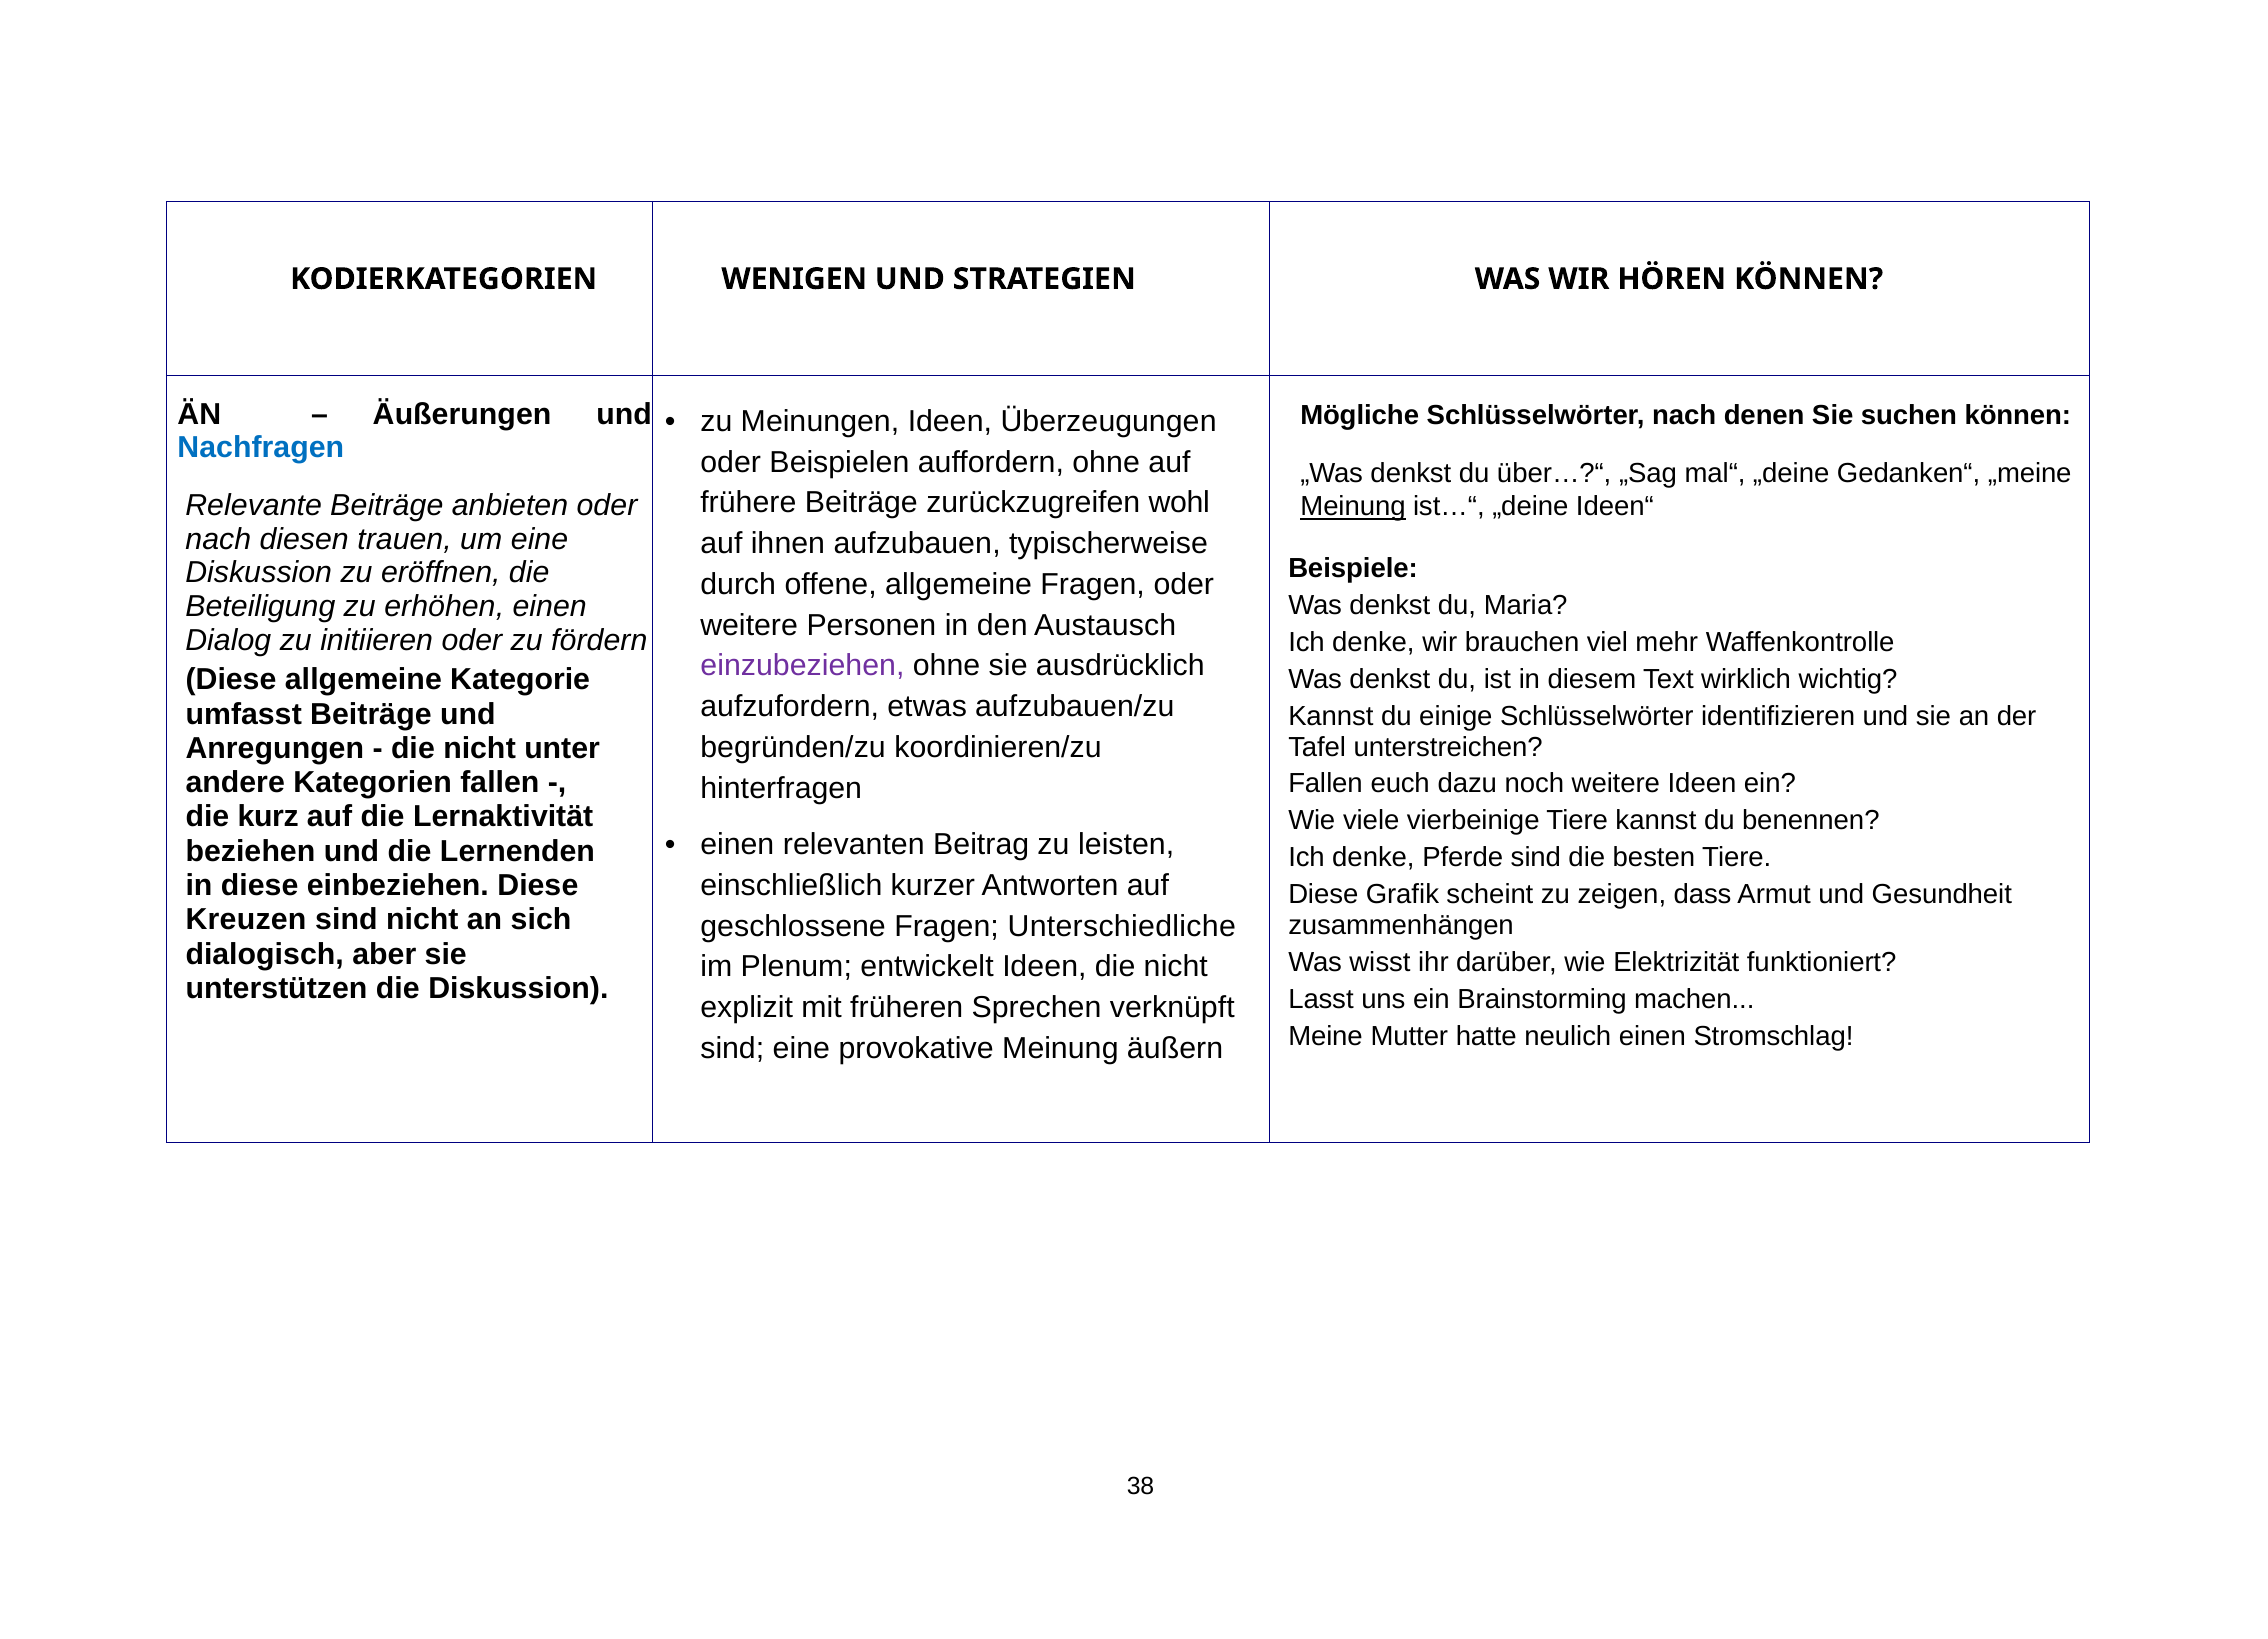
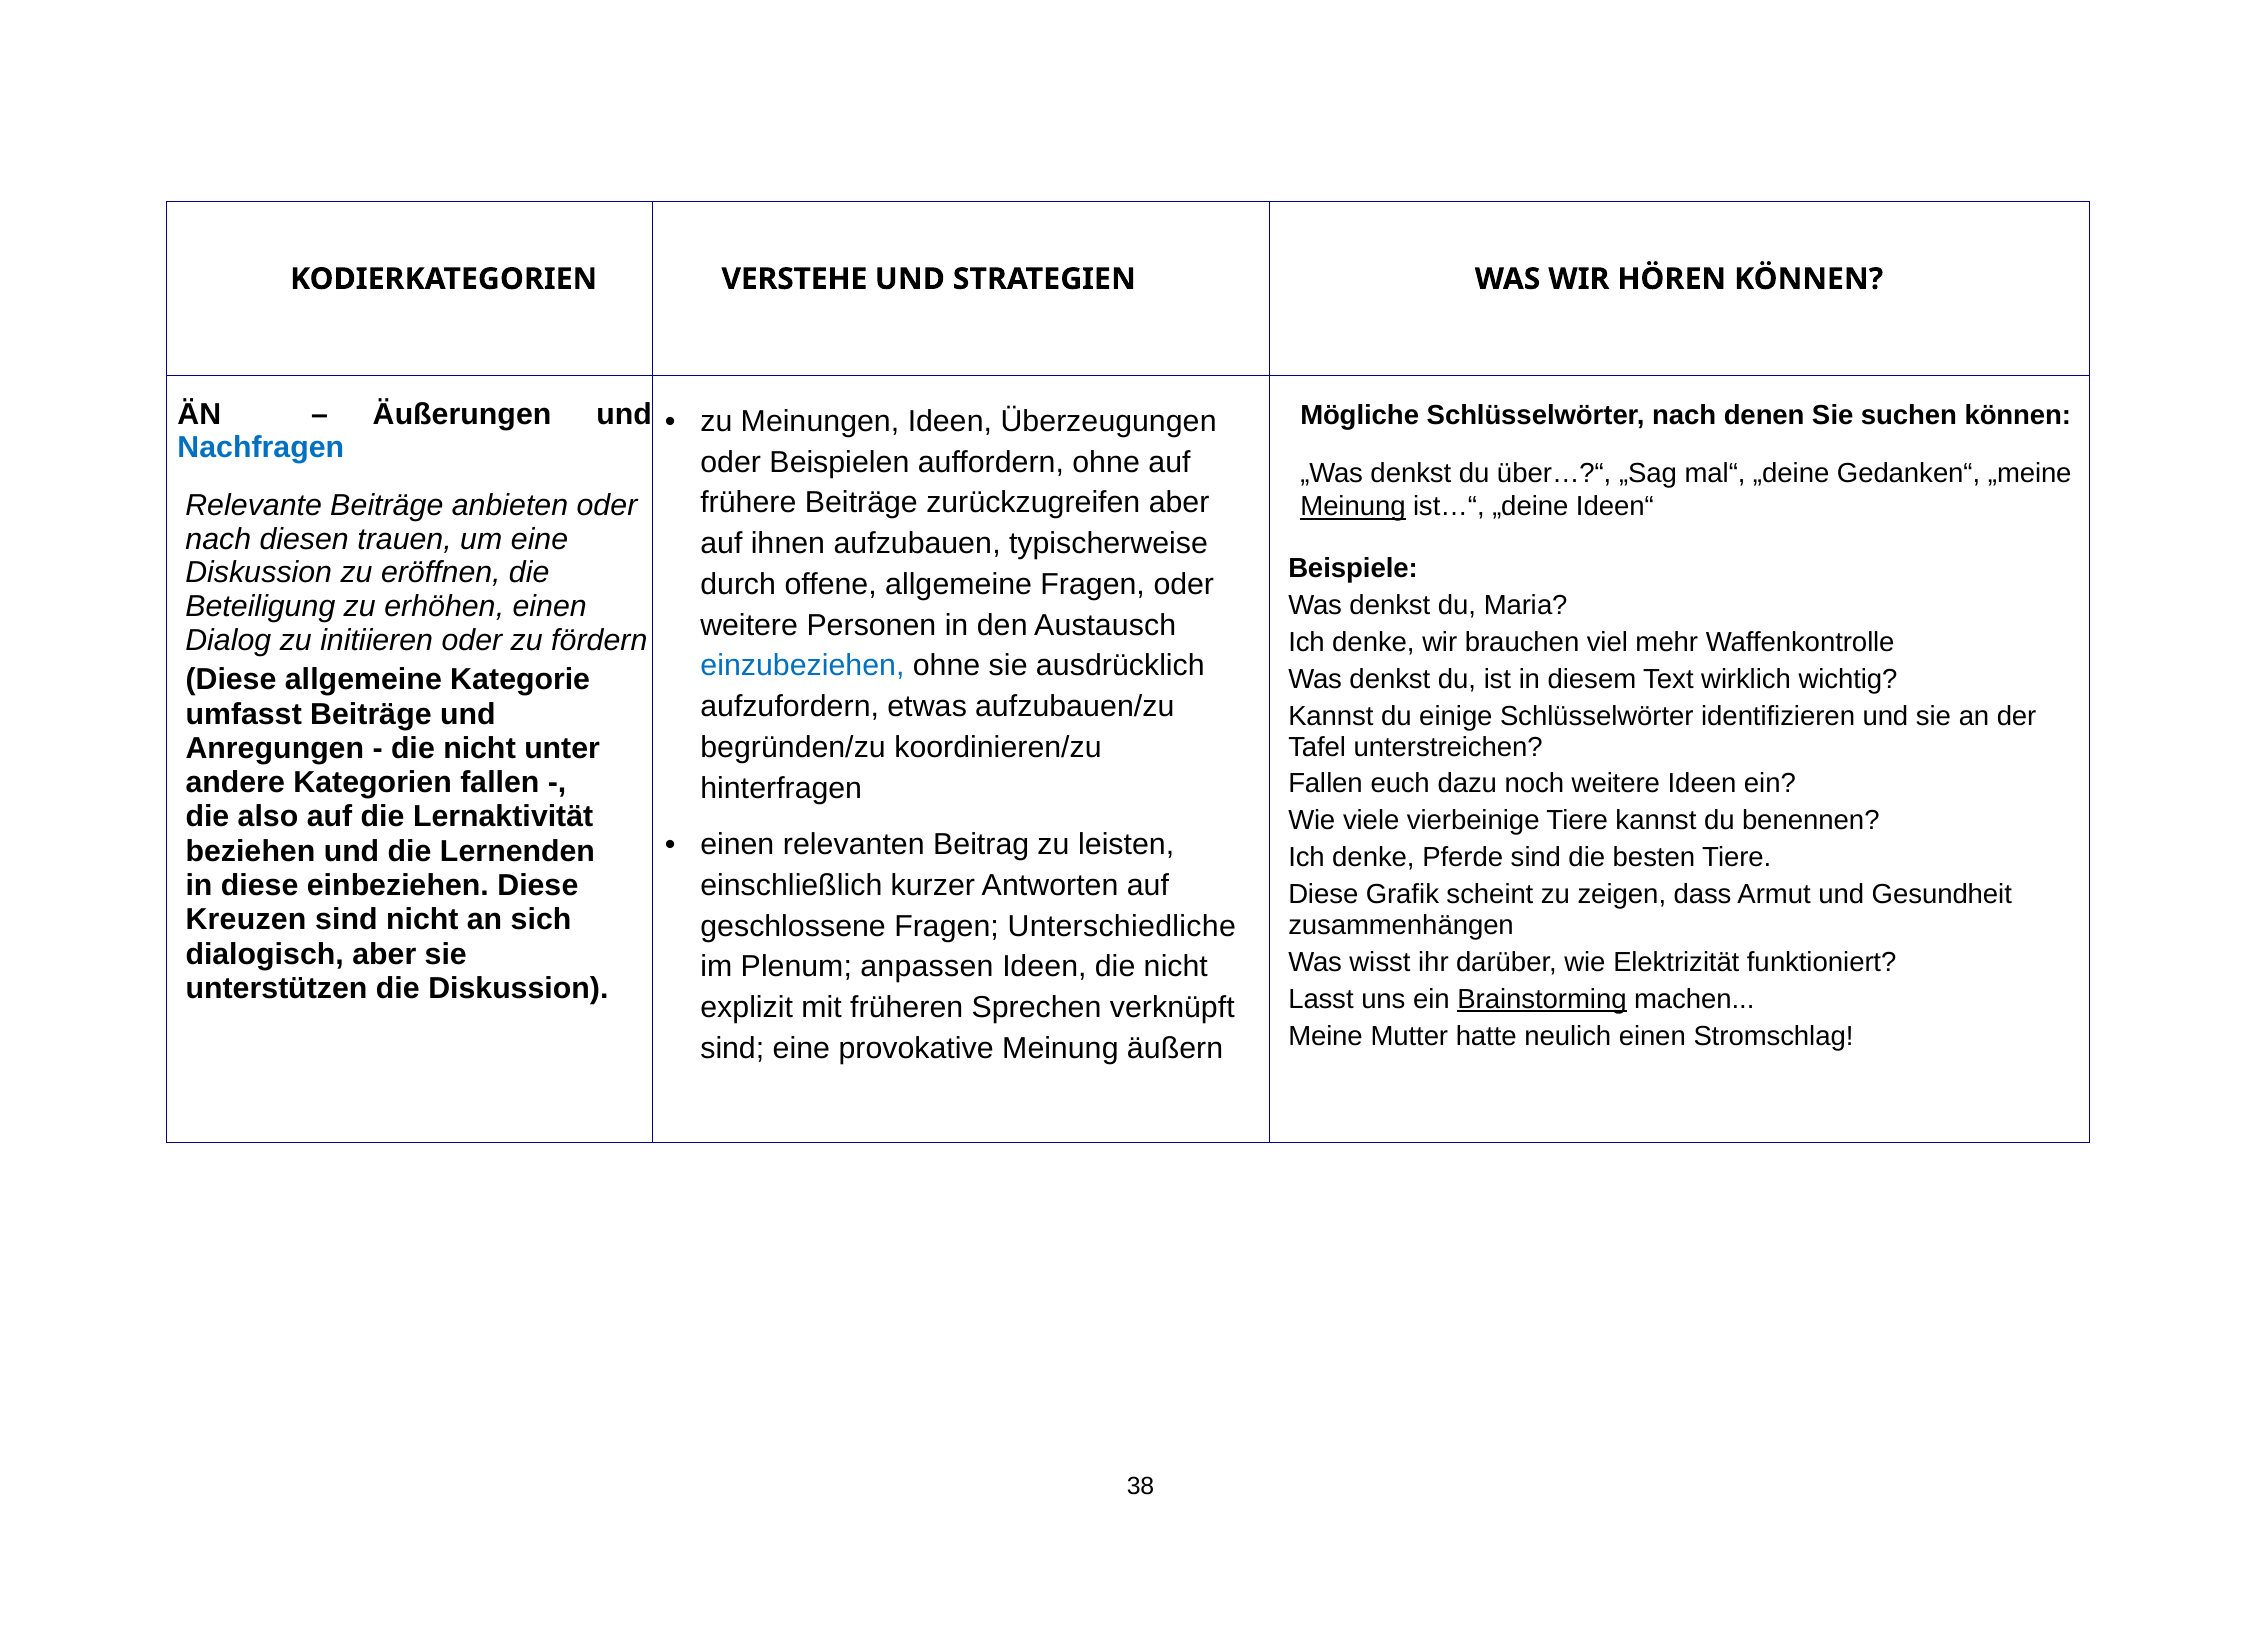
WENIGEN: WENIGEN -> VERSTEHE (794, 279)
zurückzugreifen wohl: wohl -> aber (1179, 503)
einzubeziehen colour: purple -> blue (802, 666)
kurz: kurz -> also (268, 817)
entwickelt: entwickelt -> anpassen (927, 967)
Brainstorming underline: none -> present (1542, 999)
